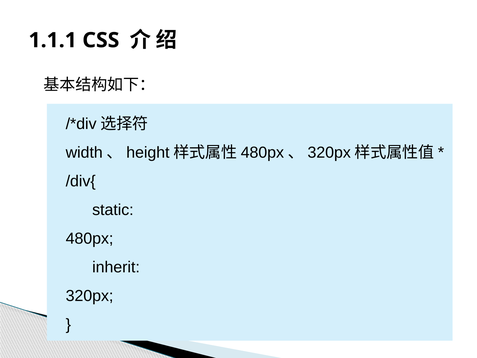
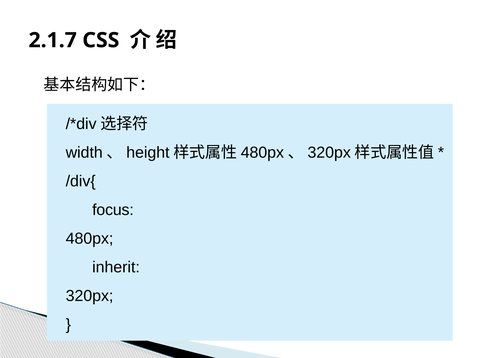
1.1.1: 1.1.1 -> 2.1.7 (53, 40)
static: static -> focus (113, 210)
